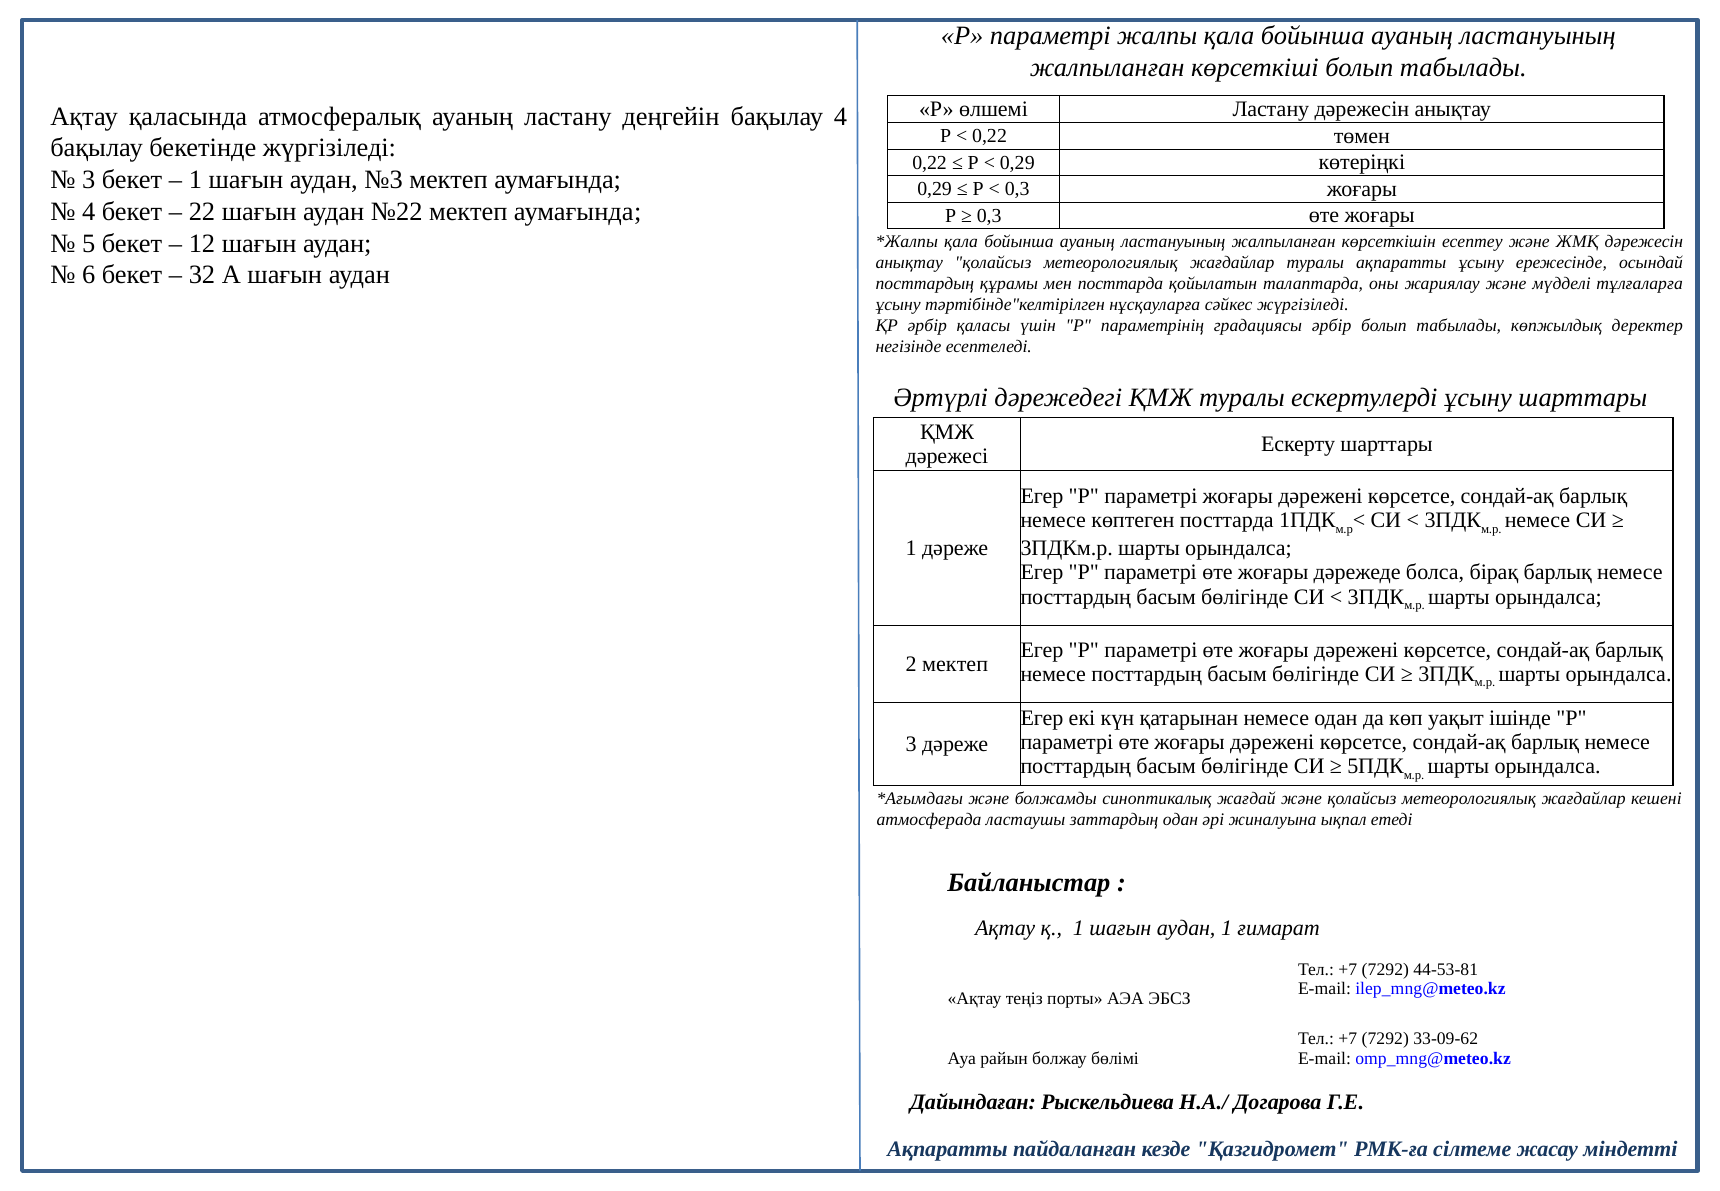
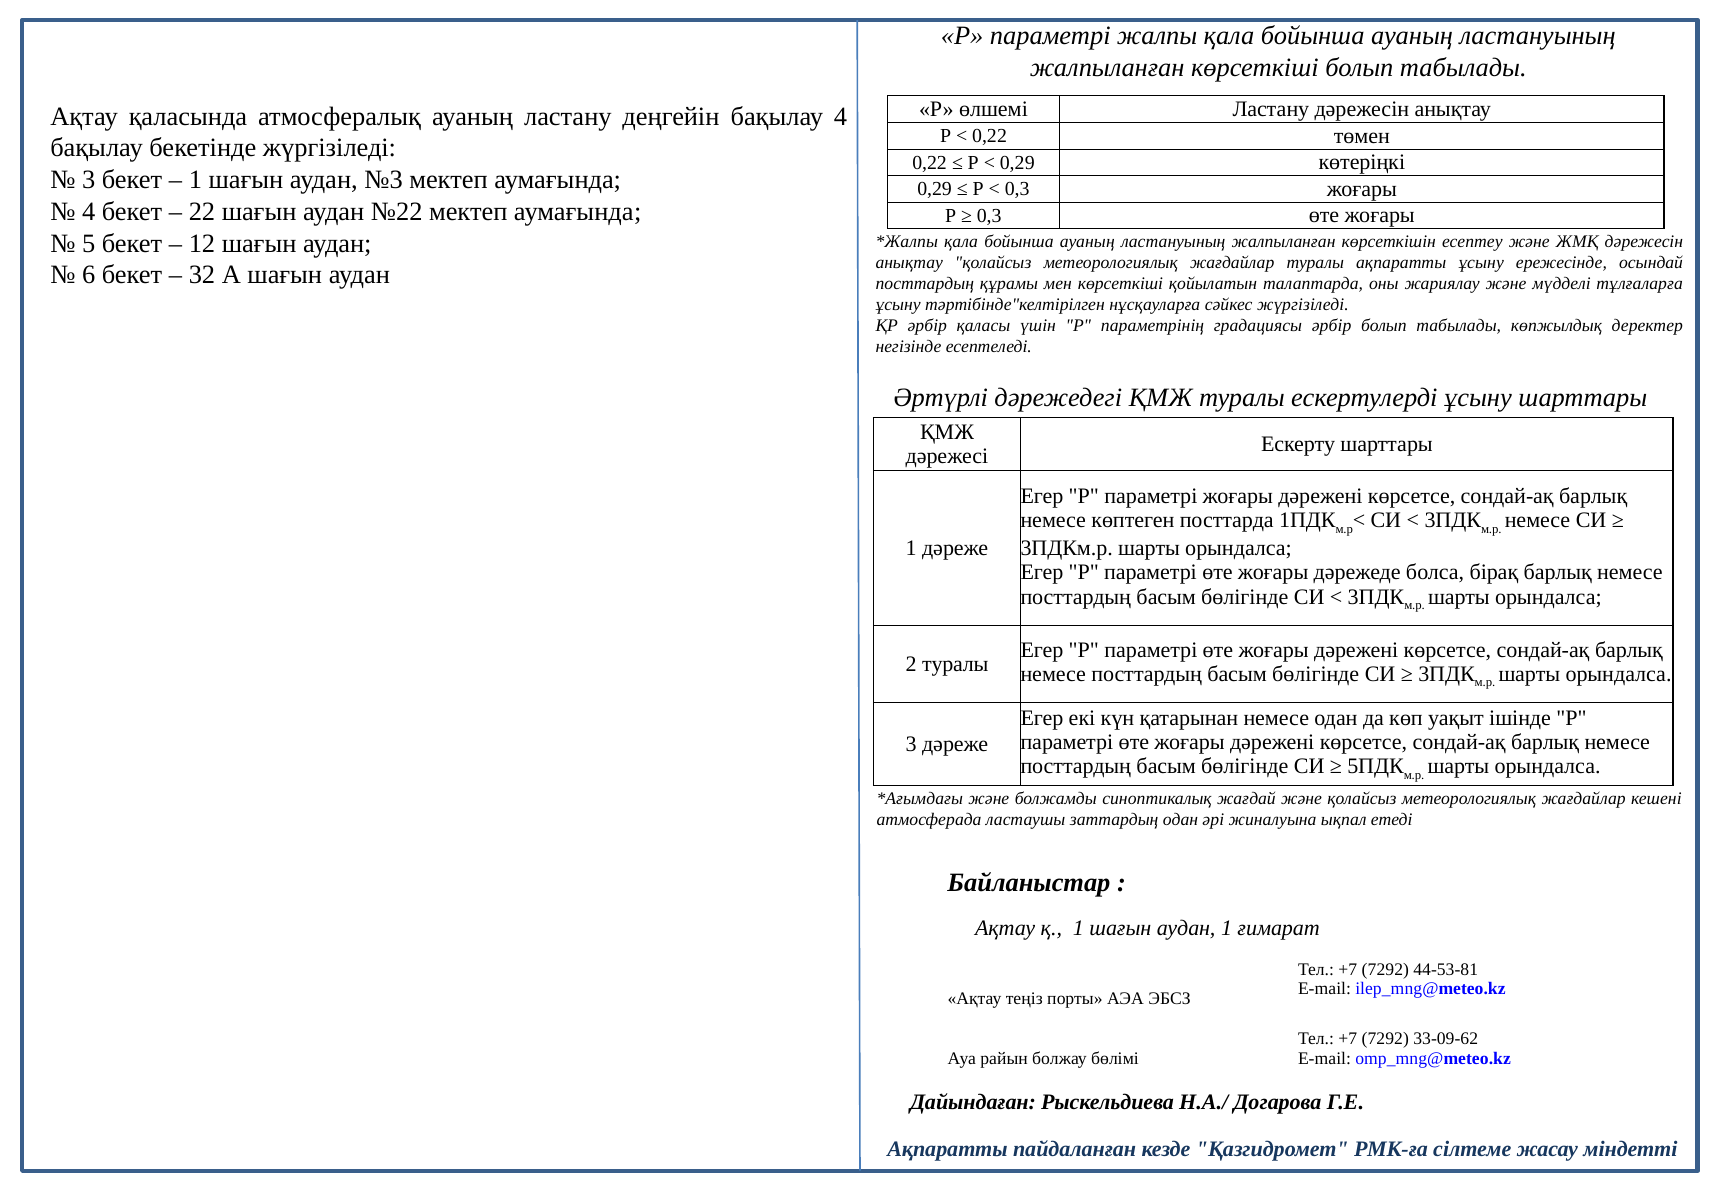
мен посттарда: посттарда -> көрсеткіші (1121, 283)
2 мектеп: мектеп -> туралы (955, 664)
